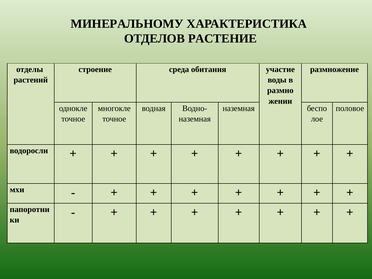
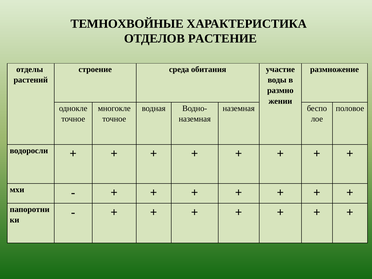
МИНЕРАЛЬНОМУ: МИНЕРАЛЬНОМУ -> ТЕМНОХВОЙНЫЕ (127, 24)
